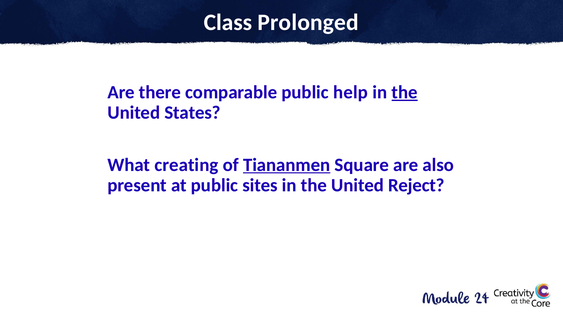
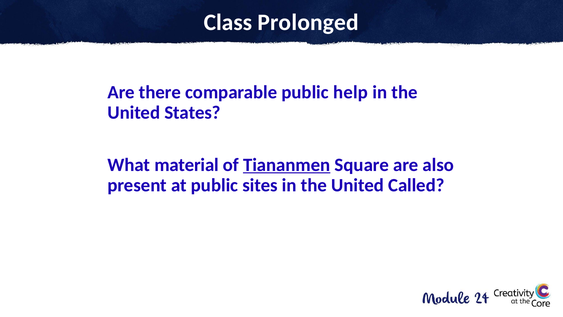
the underline: present -> none (405, 92)
creating: creating -> material (187, 165)
Reject: Reject -> Called (416, 185)
